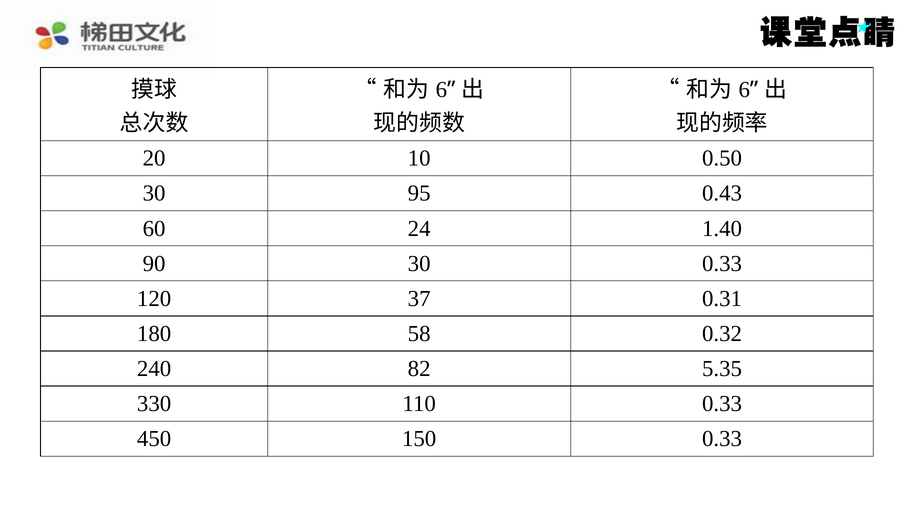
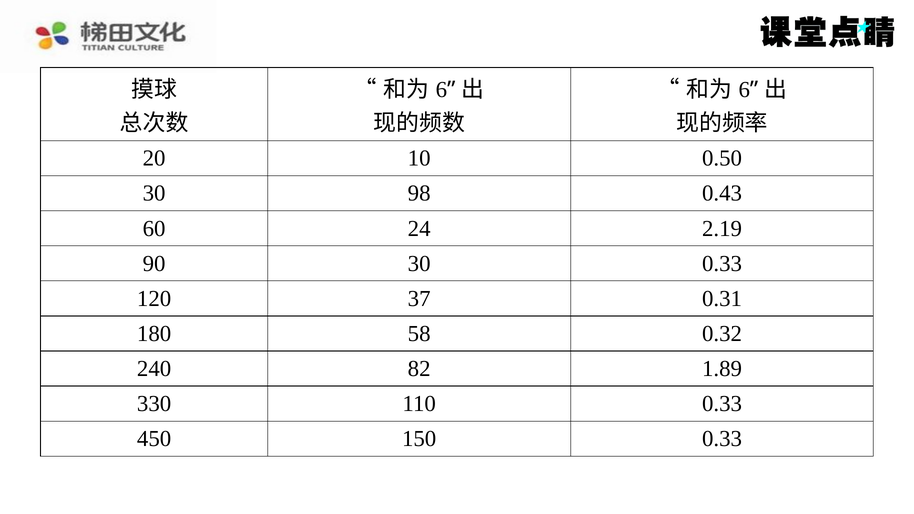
95: 95 -> 98 (419, 193)
1.40: 1.40 -> 2.19 (722, 229)
5.35: 5.35 -> 1.89 (722, 369)
